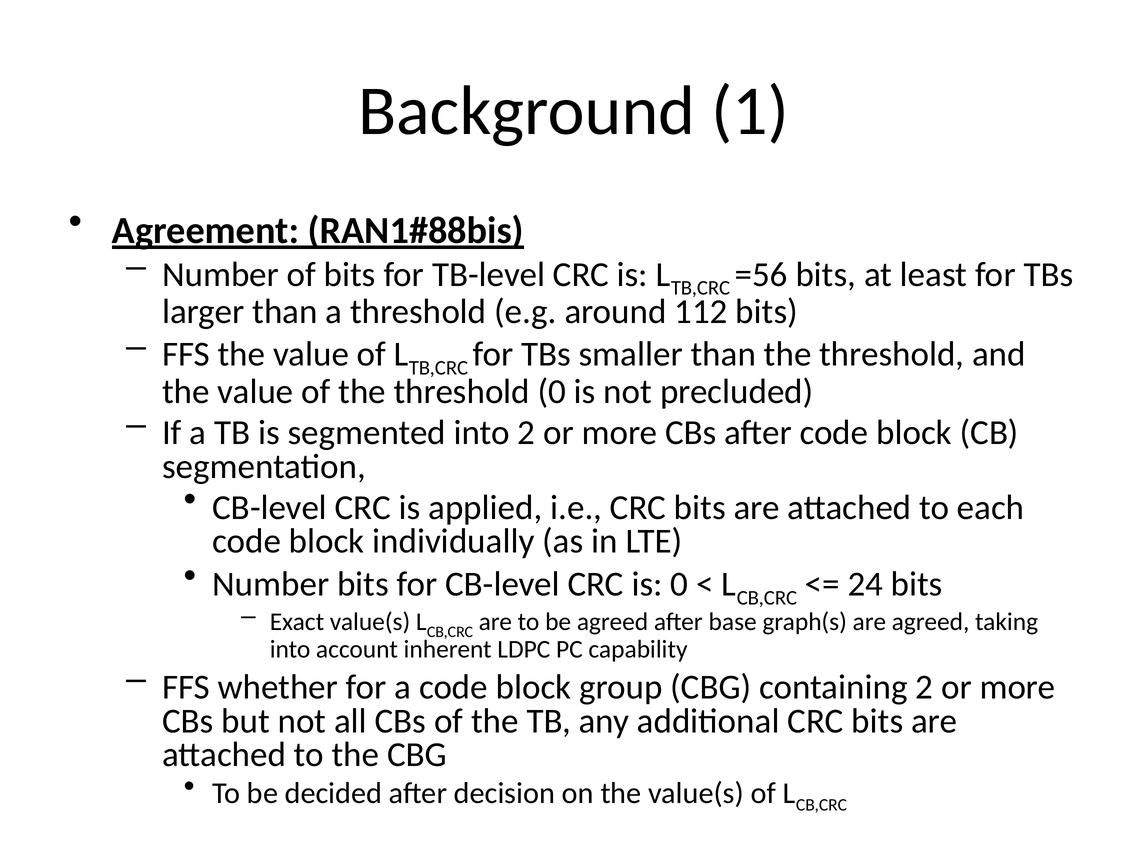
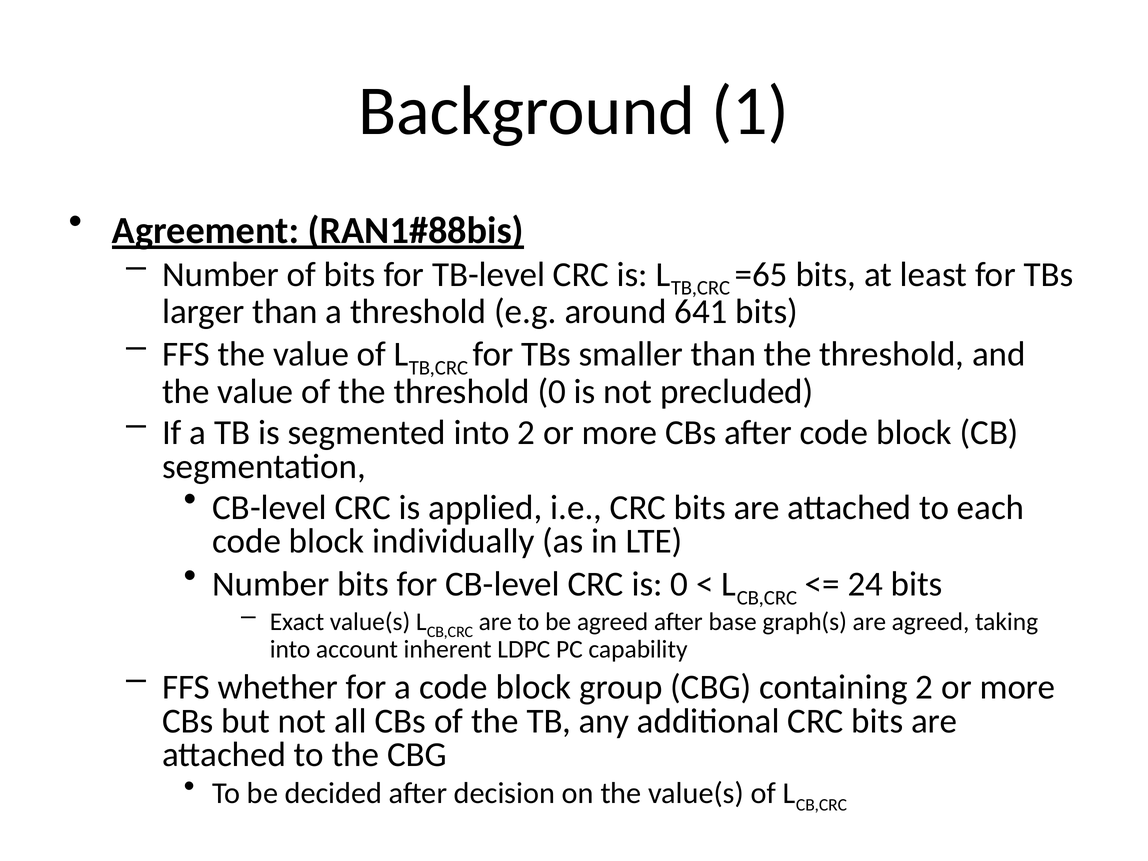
=56: =56 -> =65 (761, 275)
112: 112 -> 641 (701, 312)
